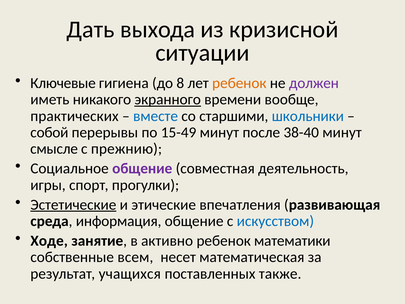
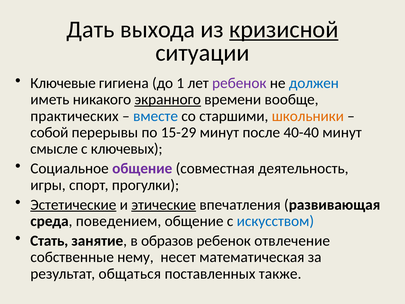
кризисной underline: none -> present (284, 29)
8: 8 -> 1 (180, 83)
ребенок colour: orange -> purple (239, 83)
должен colour: purple -> blue (314, 83)
школьники colour: blue -> orange (308, 116)
15-49: 15-49 -> 15-29 (179, 132)
38-40: 38-40 -> 40-40 (301, 132)
прежнию: прежнию -> ключевых (127, 149)
этические underline: none -> present (164, 205)
информация: информация -> поведением (119, 221)
Ходе: Ходе -> Стать (49, 241)
активно: активно -> образов (167, 241)
математики: математики -> отвлечение (292, 241)
всем: всем -> нему (135, 257)
учащихся: учащихся -> общаться (130, 273)
